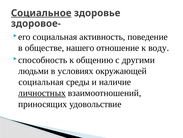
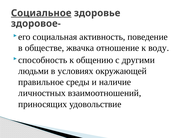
нашего: нашего -> жвачка (80, 48)
социальная: социальная -> правильное (41, 82)
личностных underline: present -> none (42, 93)
